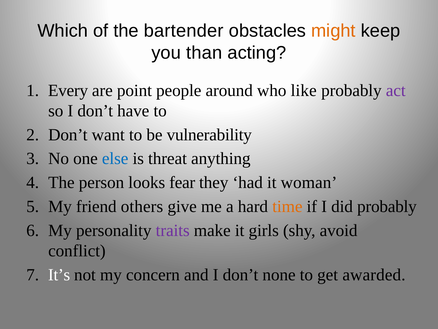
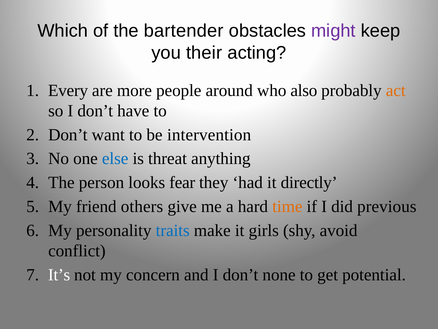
might colour: orange -> purple (333, 31)
than: than -> their (204, 53)
point: point -> more (134, 90)
like: like -> also (304, 90)
act colour: purple -> orange (396, 90)
vulnerability: vulnerability -> intervention (209, 135)
woman: woman -> directly (309, 182)
did probably: probably -> previous (387, 206)
traits colour: purple -> blue (173, 230)
awarded: awarded -> potential (374, 274)
